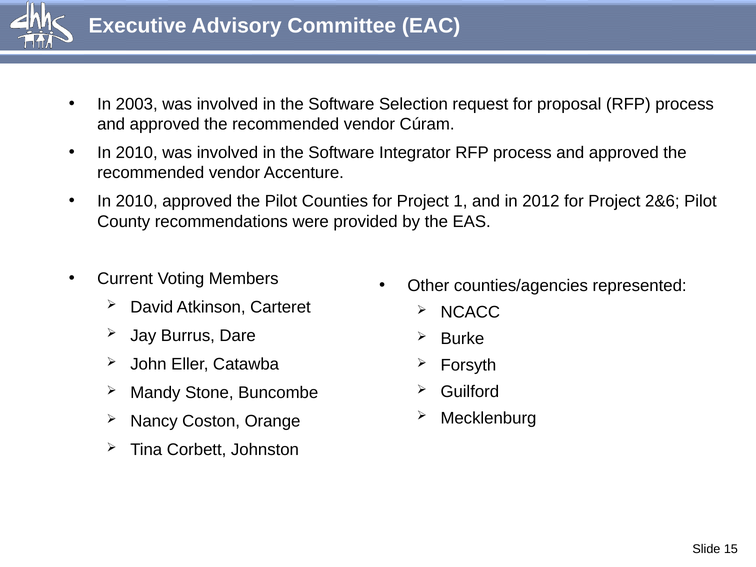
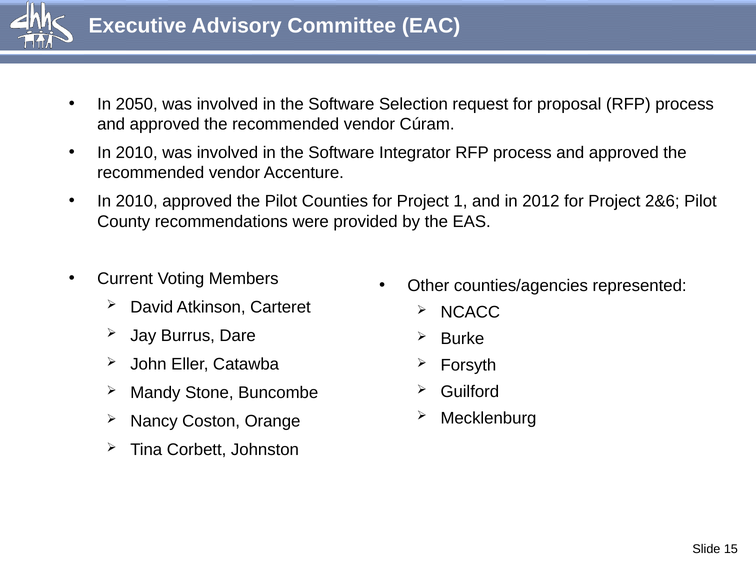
2003: 2003 -> 2050 (137, 104)
